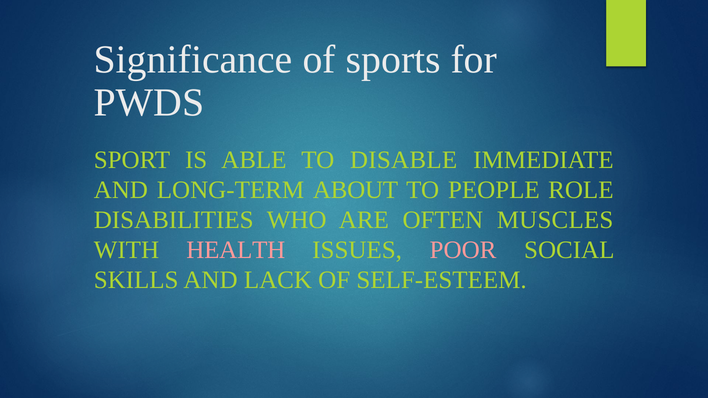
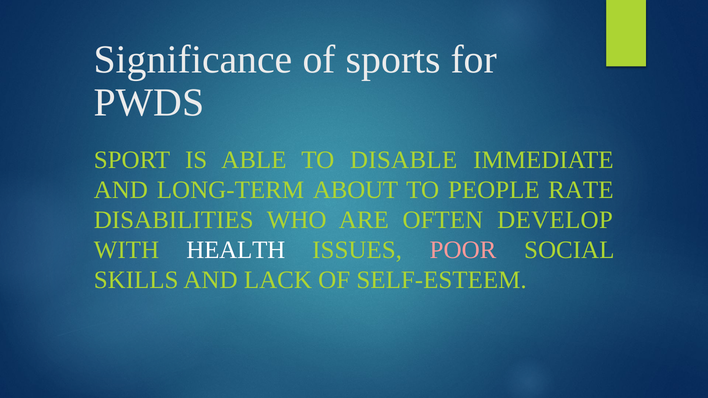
ROLE: ROLE -> RATE (581, 190)
MUSCLES: MUSCLES -> DEVELOP (555, 220)
HEALTH colour: pink -> white (236, 250)
